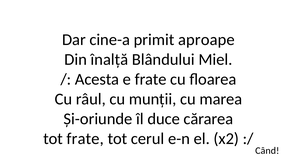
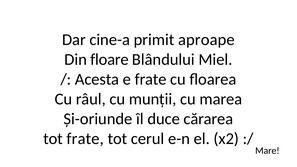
înalță: înalță -> floare (109, 59)
Când: Când -> Mare (267, 151)
